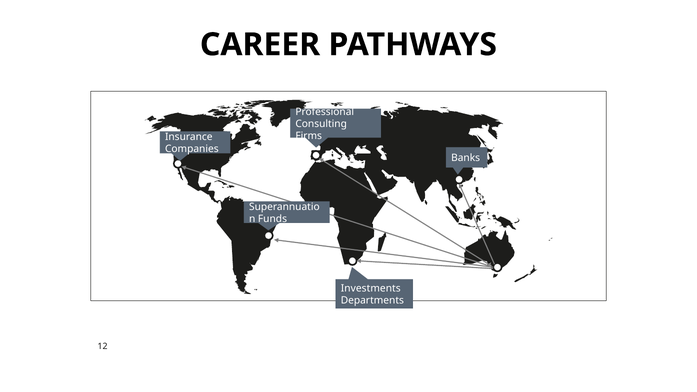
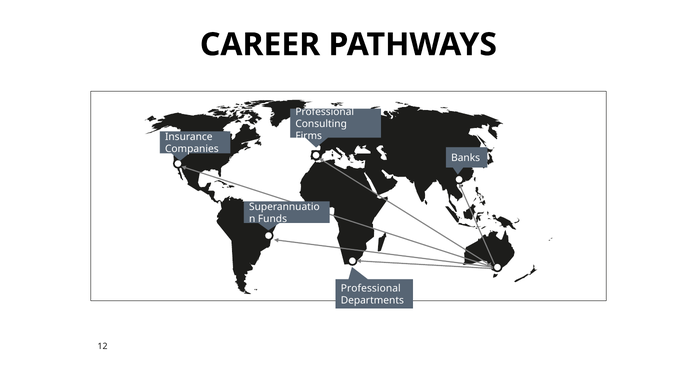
Investments: Investments -> Professional (371, 288)
